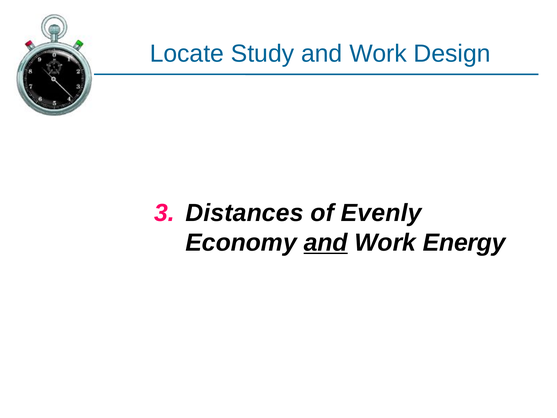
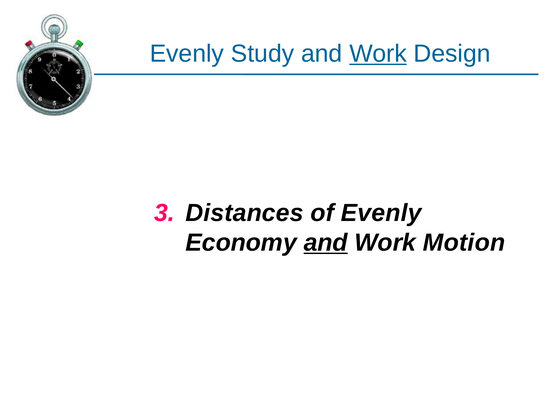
Locate: Locate -> Evenly (187, 54)
Work underline: none -> present (378, 54)
Energy: Energy -> Motion (464, 242)
